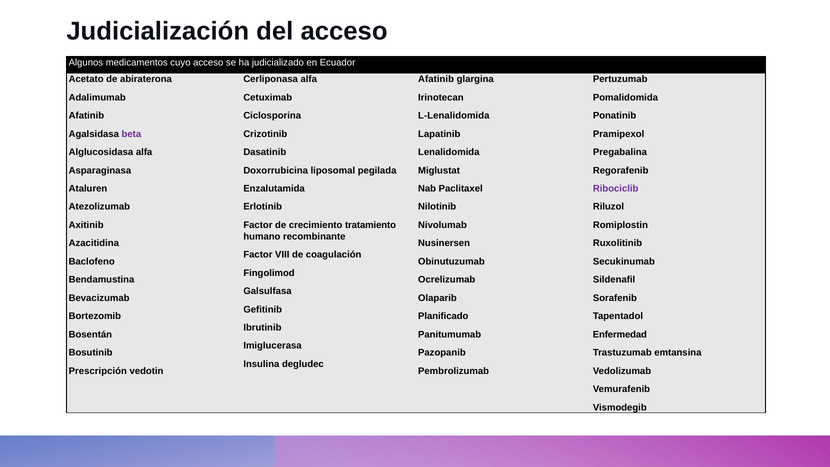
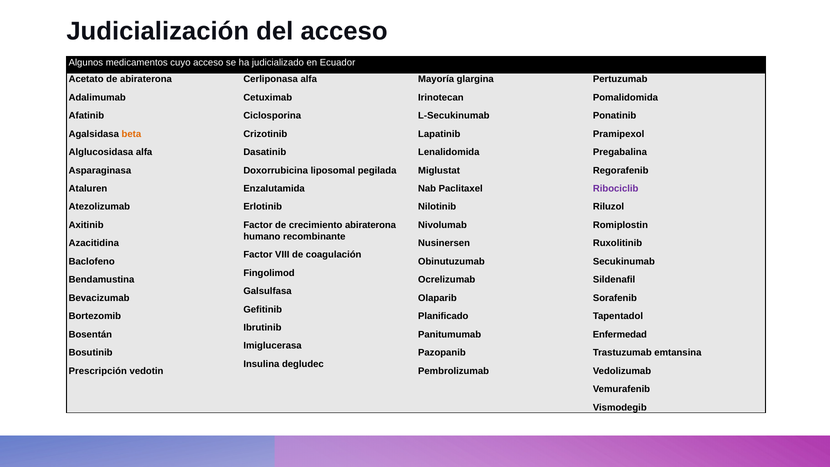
Afatinib: Afatinib -> Mayoría (436, 79)
L-Lenalidomida: L-Lenalidomida -> L-Secukinumab (454, 116)
beta colour: purple -> orange (131, 134)
crecimiento tratamiento: tratamiento -> abiraterona (370, 225)
